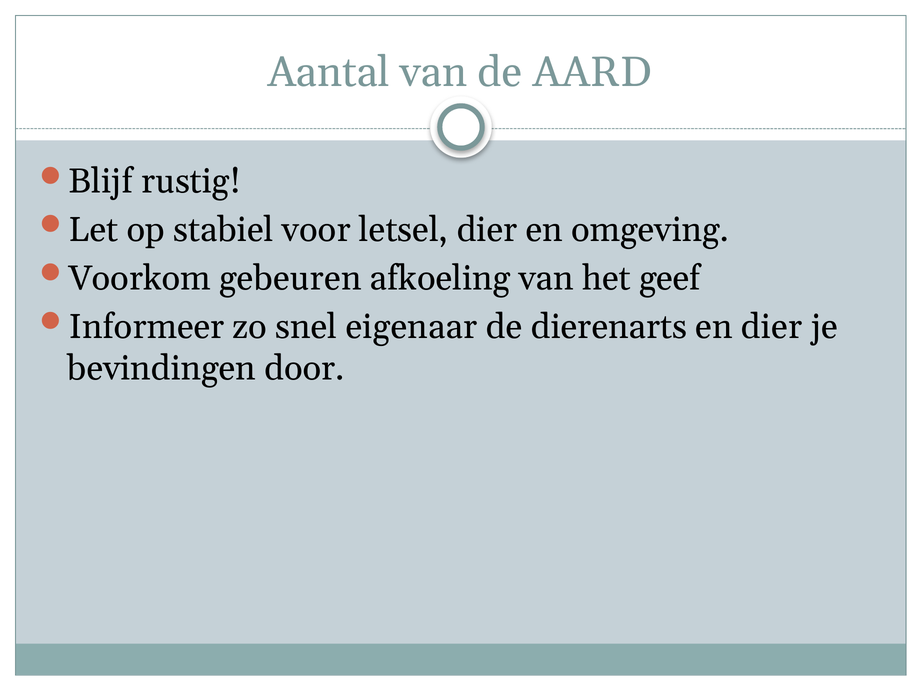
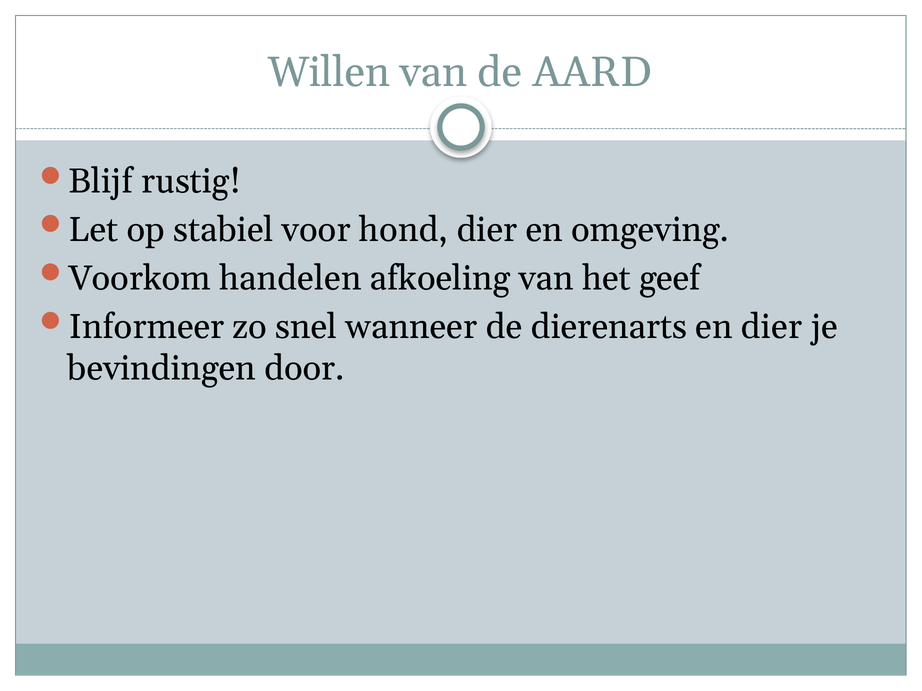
Aantal: Aantal -> Willen (329, 73)
letsel: letsel -> hond (403, 230)
gebeuren: gebeuren -> handelen (290, 279)
eigenaar: eigenaar -> wanneer (411, 327)
